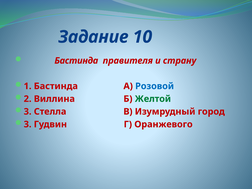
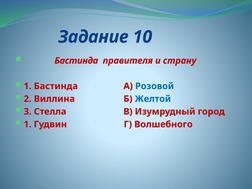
Желтой colour: green -> blue (153, 99)
3: 3 -> 1 (28, 124)
Оранжевого: Оранжевого -> Волшебного (163, 124)
